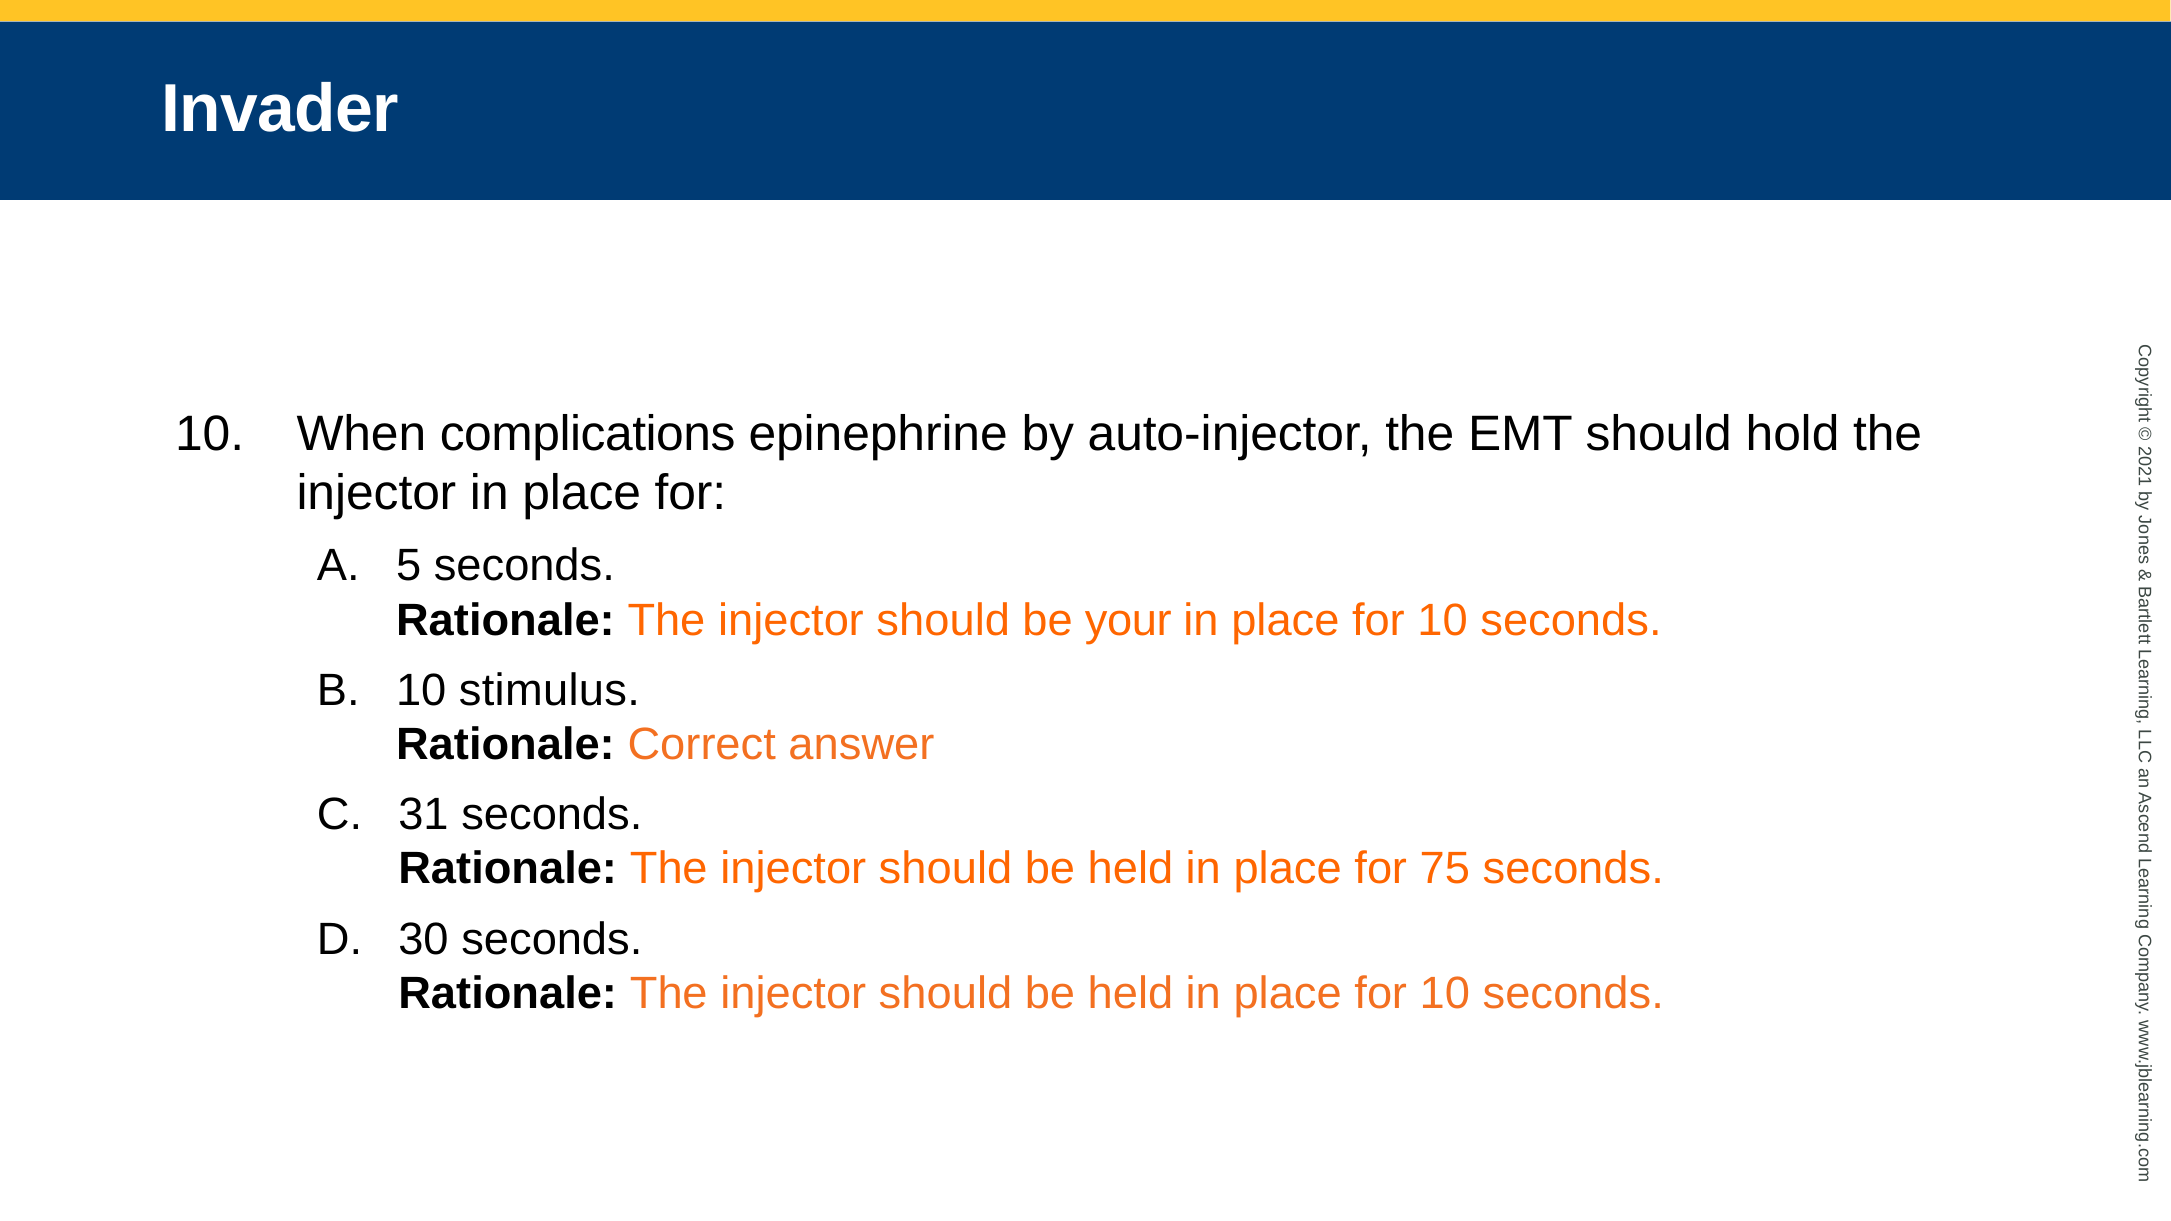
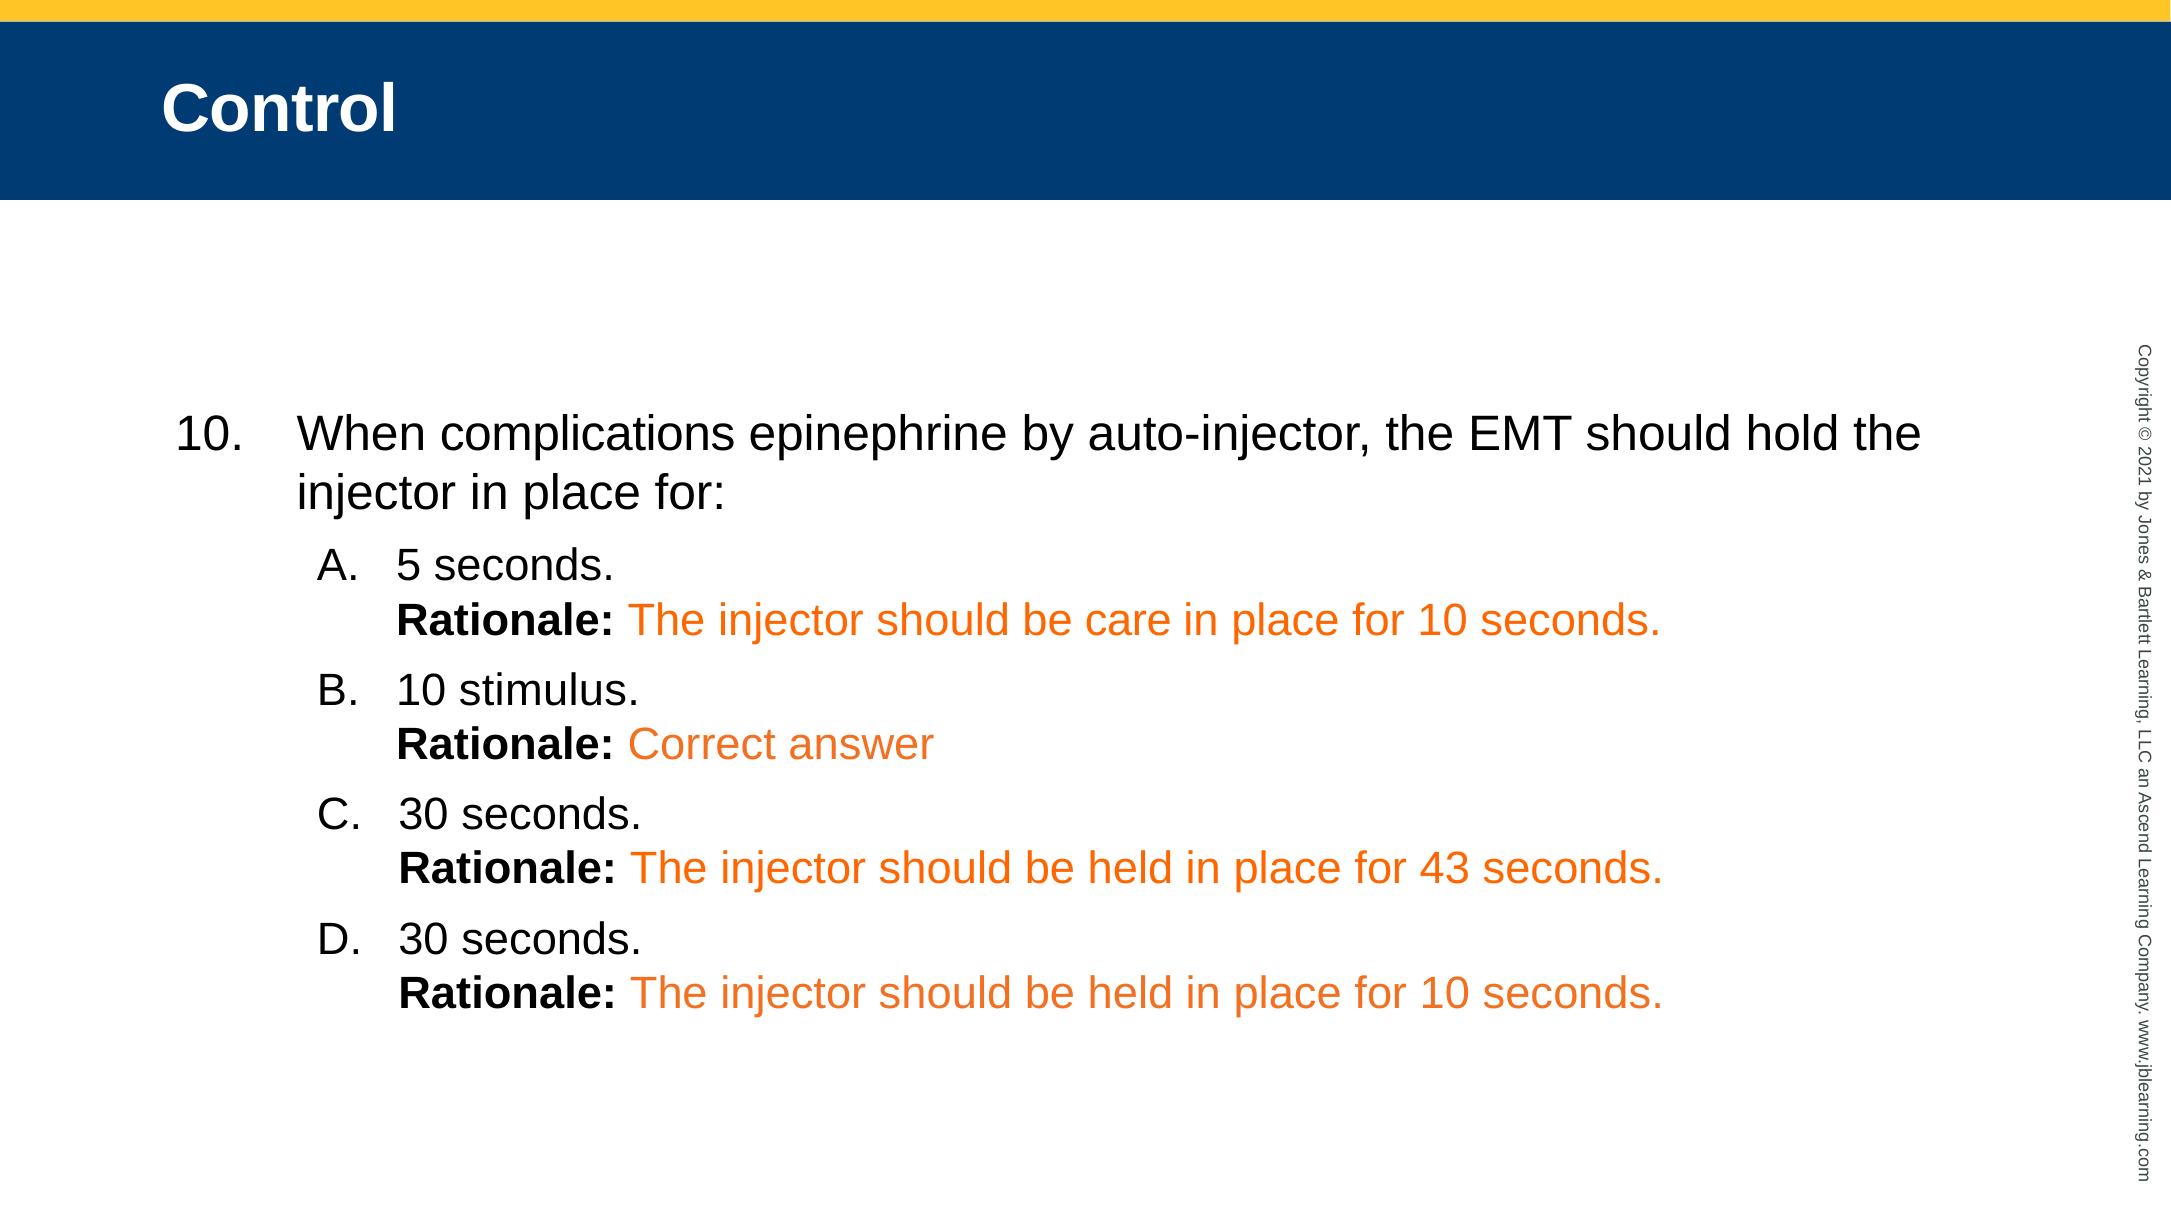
Invader: Invader -> Control (280, 109)
your: your -> care (1128, 620)
31: 31 -> 30 (424, 815)
75: 75 -> 43 (1445, 869)
